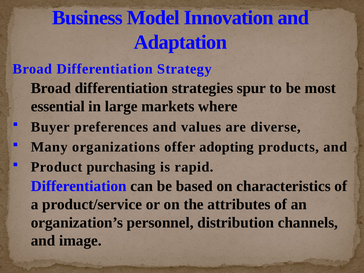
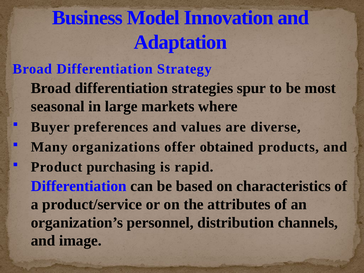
essential: essential -> seasonal (58, 106)
adopting: adopting -> obtained (227, 147)
